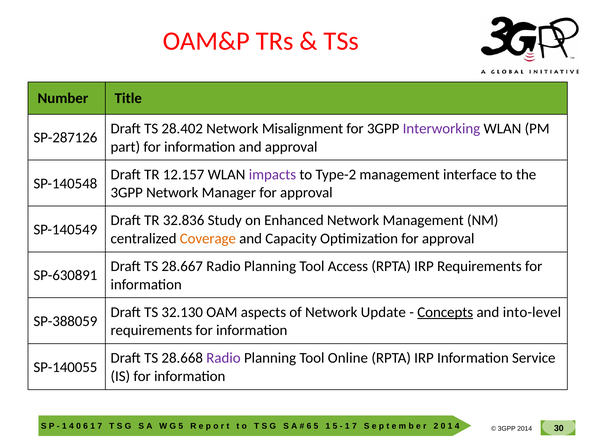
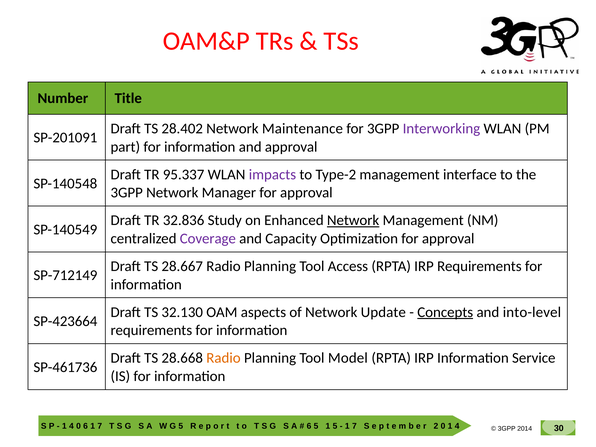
Misalignment: Misalignment -> Maintenance (302, 129)
SP-287126: SP-287126 -> SP-201091 (65, 138)
12.157: 12.157 -> 95.337 (184, 174)
Network underline: none -> present (353, 220)
Coverage colour: orange -> purple (208, 239)
SP-630891: SP-630891 -> SP-712149 (65, 275)
SP-388059: SP-388059 -> SP-423664 (65, 321)
Radio colour: purple -> orange (223, 358)
Online: Online -> Model (348, 358)
SP-140055: SP-140055 -> SP-461736 (65, 367)
